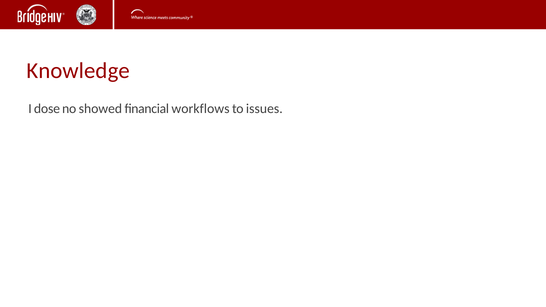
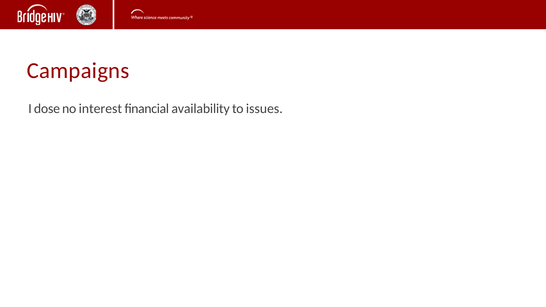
Knowledge: Knowledge -> Campaigns (78, 71)
showed: showed -> interest (100, 109)
workflows: workflows -> availability (201, 109)
